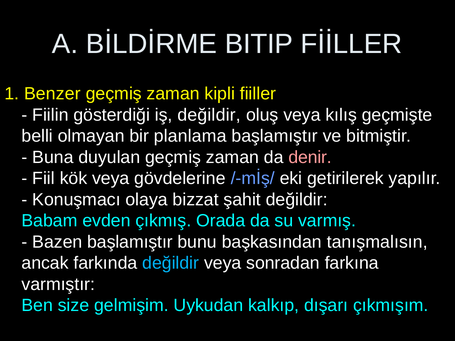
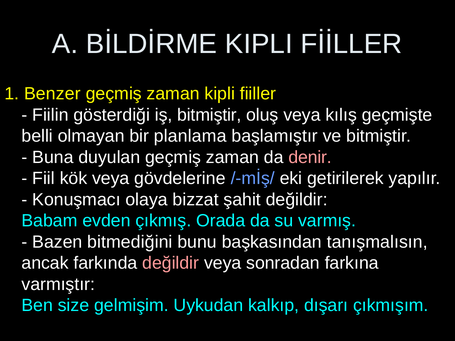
BİLDİRME BITIP: BITIP -> KIPLI (259, 44)
iş değildir: değildir -> bitmiştir (209, 115)
Bazen başlamıştır: başlamıştır -> bitmediğini (130, 242)
değildir colour: light blue -> pink (171, 263)
